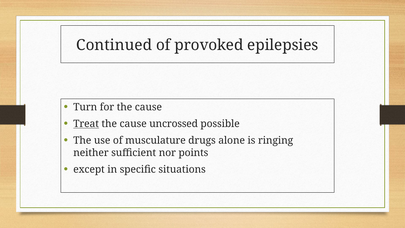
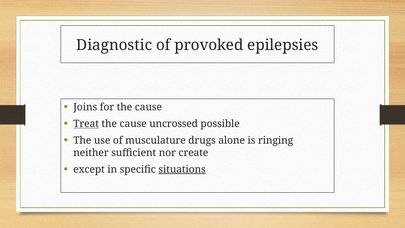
Continued: Continued -> Diagnostic (114, 45)
Turn: Turn -> Joins (85, 107)
points: points -> create (193, 153)
situations underline: none -> present (182, 169)
